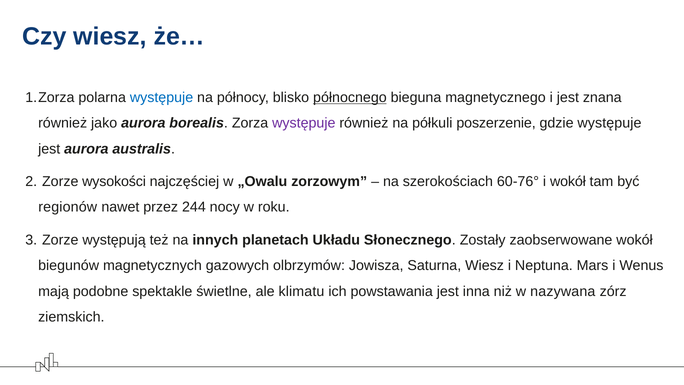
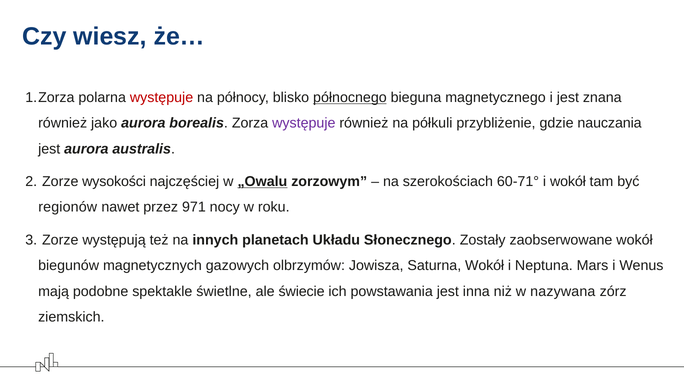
występuje colour: blue -> red (162, 97)
poszerzenie: poszerzenie -> przybliżenie (496, 123)
gdzie występuje: występuje -> nauczania (610, 123)
„Owalu underline: none -> present (262, 182)
60-76°: 60-76° -> 60-71° (518, 182)
244: 244 -> 971 (194, 207)
Saturna Wiesz: Wiesz -> Wokół (485, 266)
klimatu: klimatu -> świecie (302, 291)
